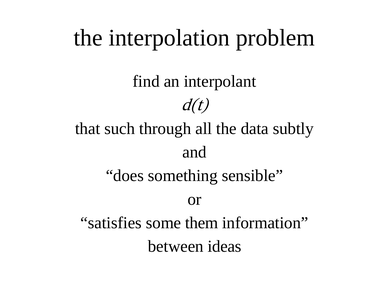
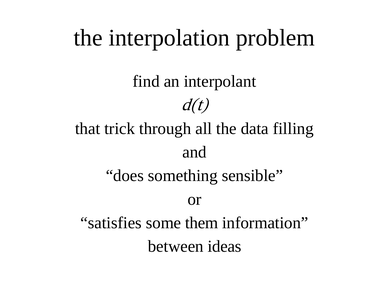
such: such -> trick (120, 128)
subtly: subtly -> filling (293, 128)
